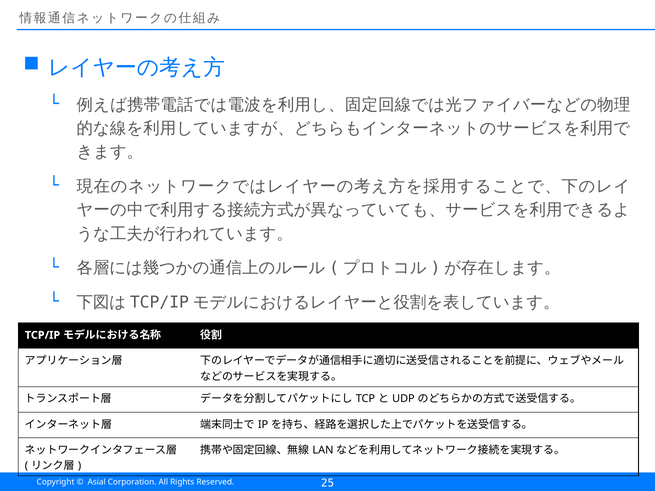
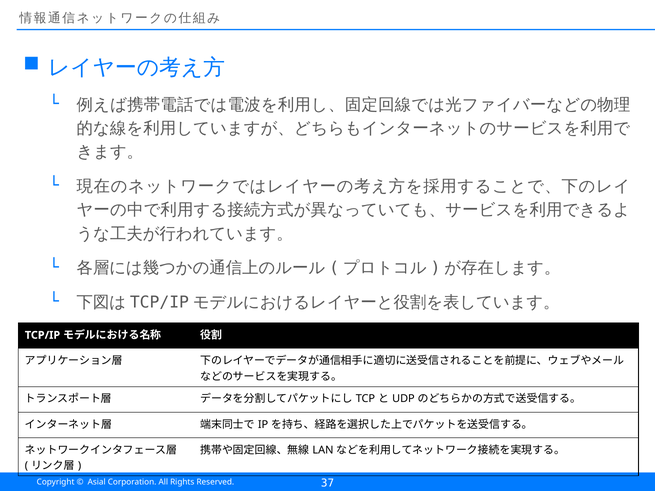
25: 25 -> 37 (328, 484)
